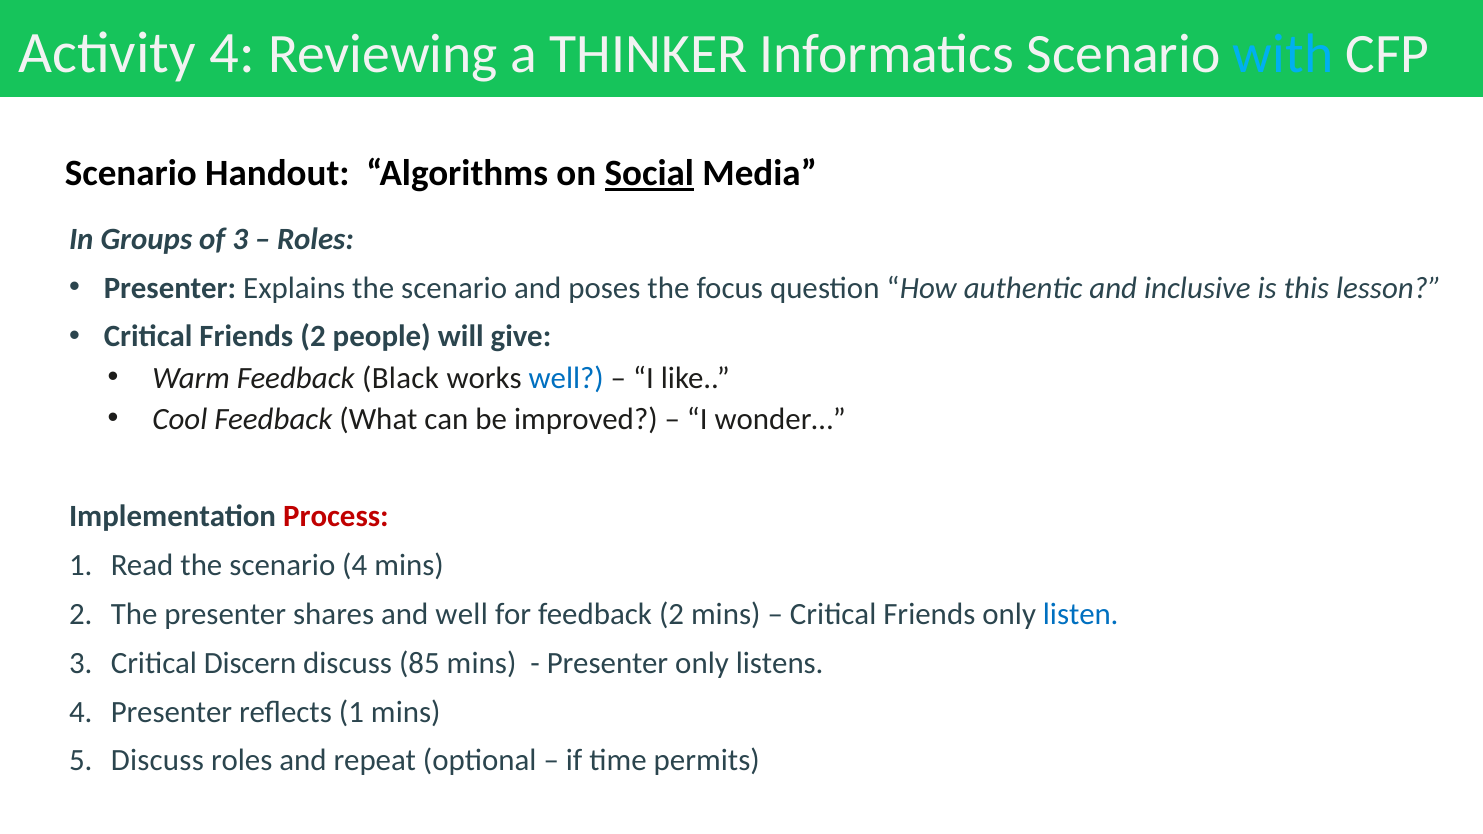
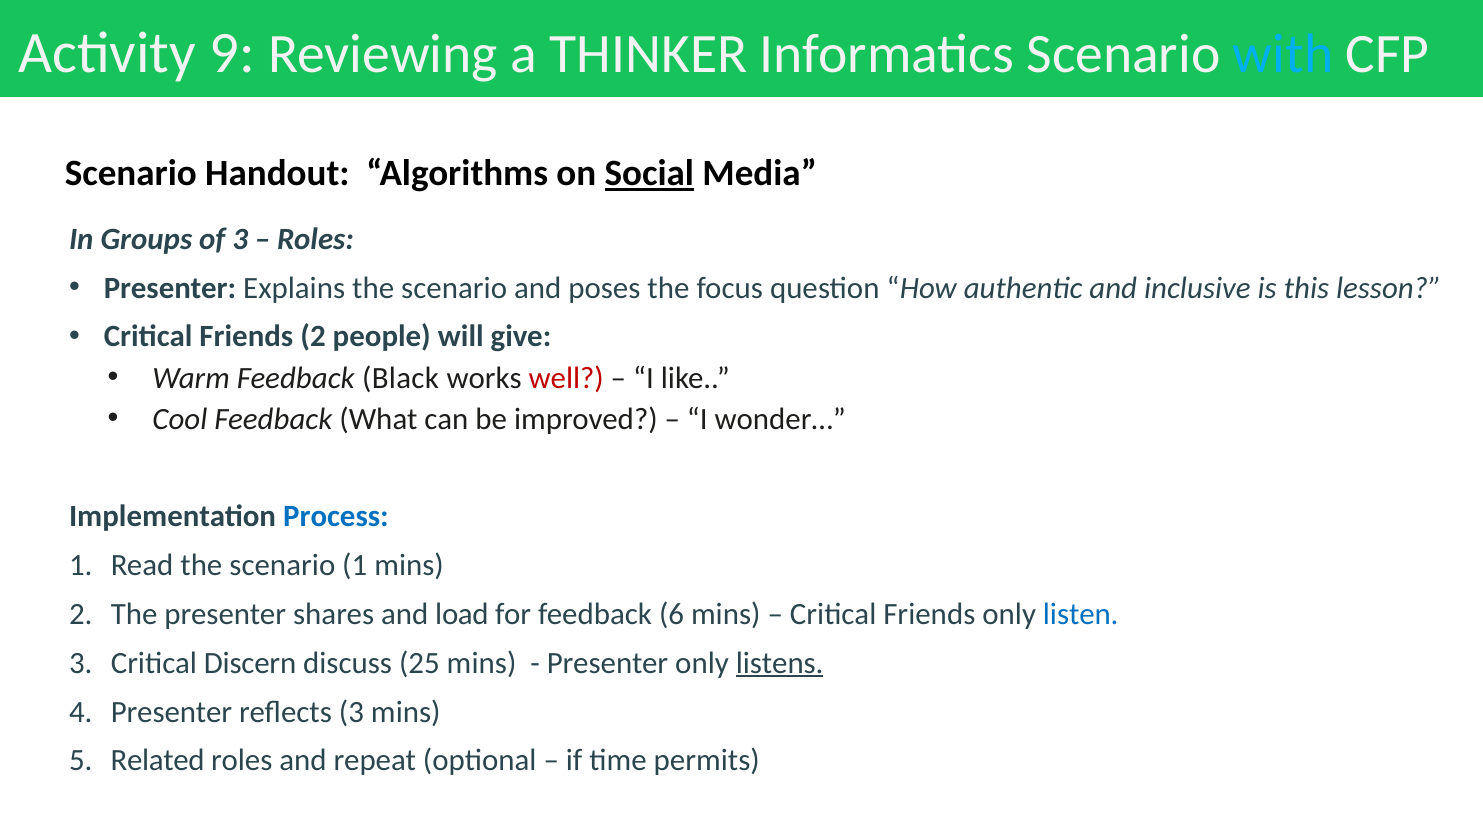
Activity 4: 4 -> 9 (232, 53)
well colour: blue -> red (566, 378)
Process colour: red -> blue (336, 517)
scenario 4: 4 -> 1 (355, 565)
and well: well -> load (462, 614)
feedback 2: 2 -> 6 (672, 614)
85: 85 -> 25 (419, 663)
listens underline: none -> present (780, 663)
reflects 1: 1 -> 3 (351, 712)
5 Discuss: Discuss -> Related (158, 761)
